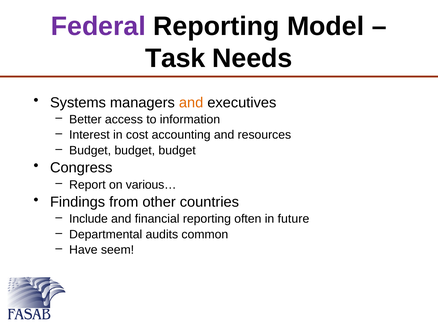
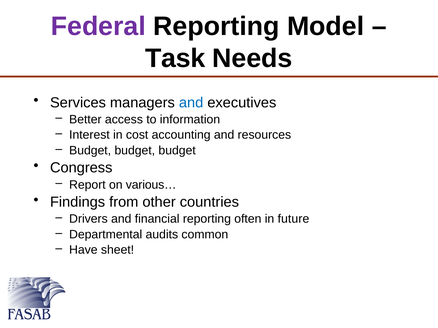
Systems: Systems -> Services (78, 103)
and colour: orange -> blue (191, 103)
Include: Include -> Drivers (88, 219)
seem: seem -> sheet (118, 250)
